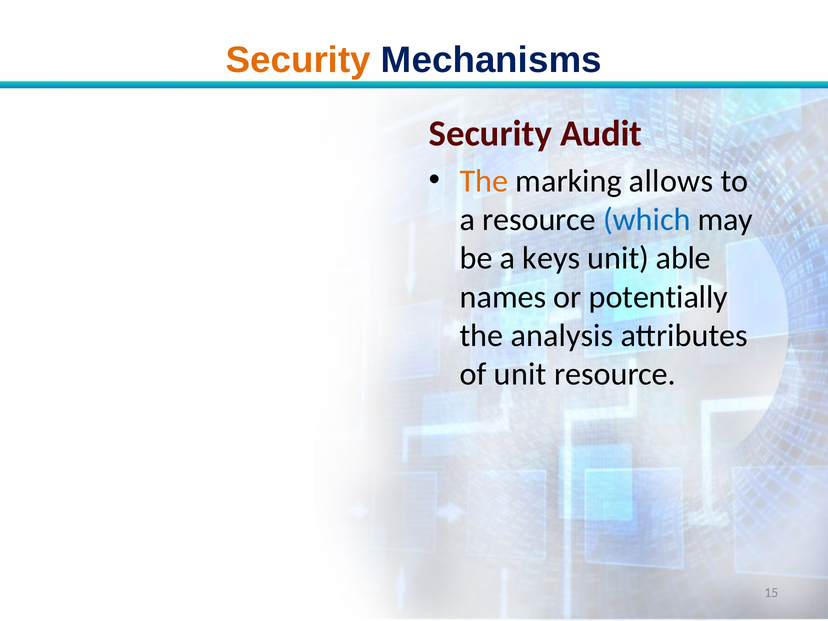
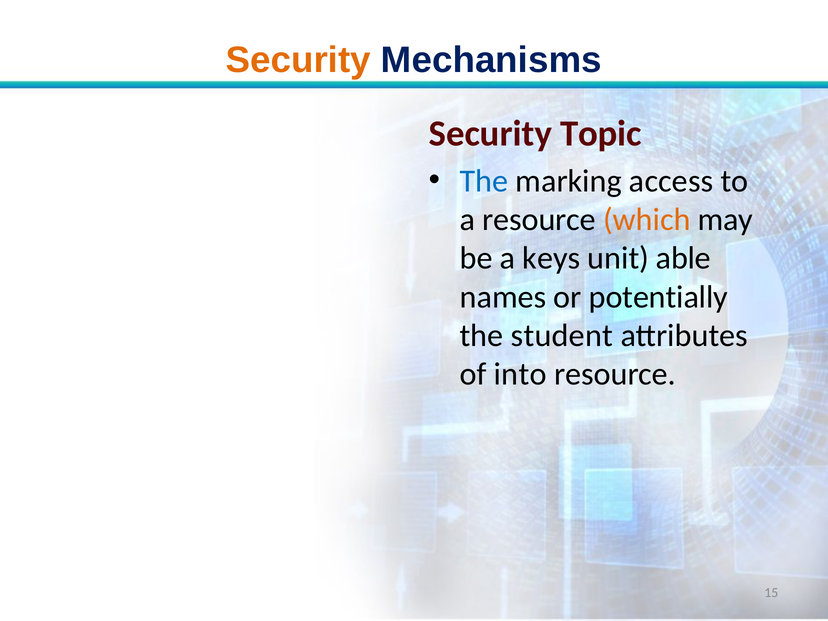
Audit: Audit -> Topic (601, 133)
The colour: orange -> blue (484, 181)
allows: allows -> access (671, 181)
which colour: blue -> orange (647, 220)
analysis: analysis -> student (562, 336)
of unit: unit -> into (520, 374)
